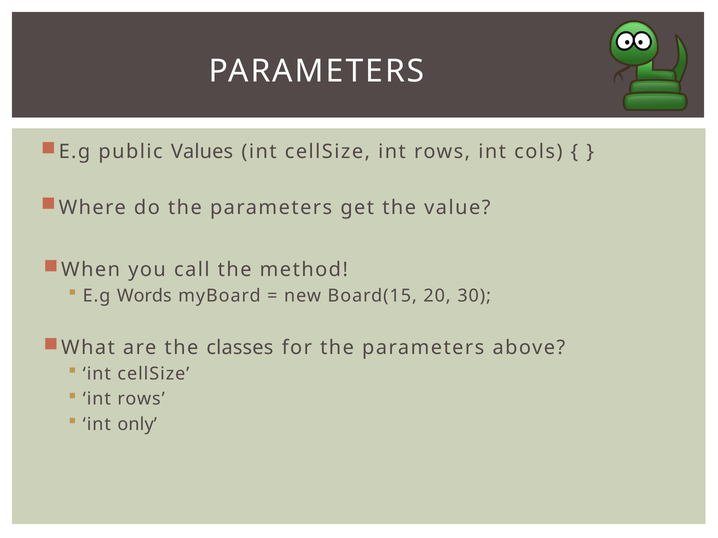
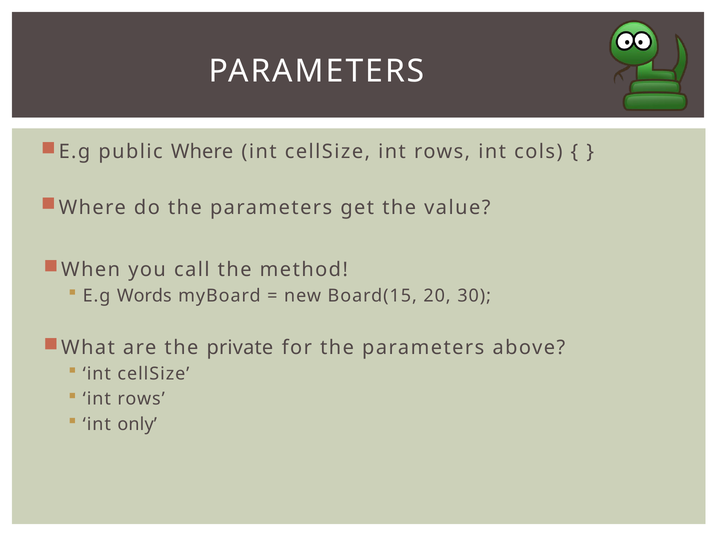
public Values: Values -> Where (202, 152)
classes: classes -> private (240, 348)
